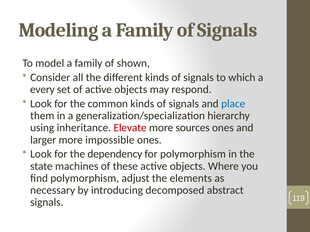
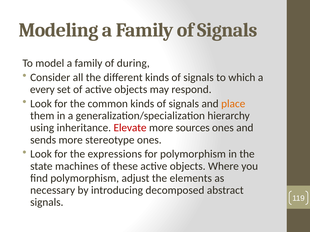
shown: shown -> during (133, 63)
place colour: blue -> orange (233, 104)
larger: larger -> sends (43, 140)
impossible: impossible -> stereotype (110, 140)
dependency: dependency -> expressions (115, 154)
